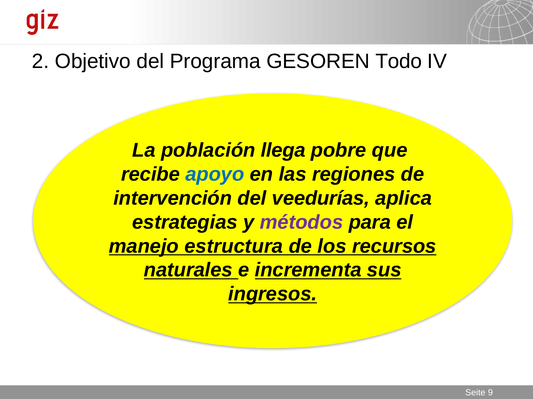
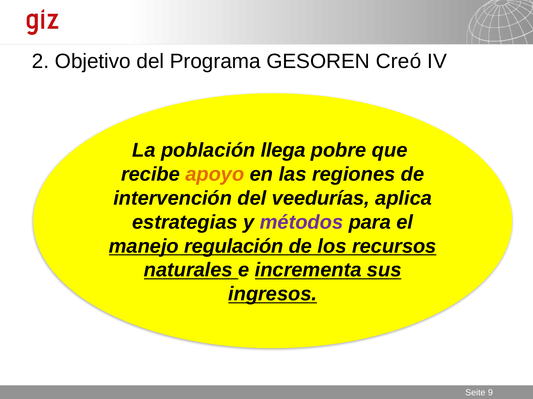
Todo: Todo -> Creó (398, 62)
apoyo colour: blue -> orange (215, 175)
estructura: estructura -> regulación (234, 247)
